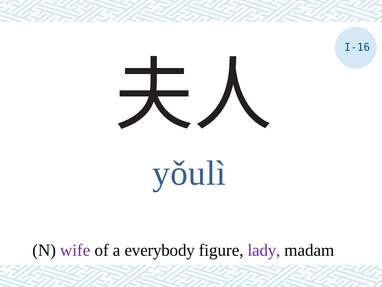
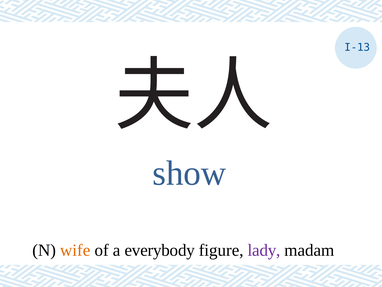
I-16: I-16 -> I-13 (357, 47)
yǒulì: yǒulì -> show (189, 173)
wife colour: purple -> orange (75, 250)
